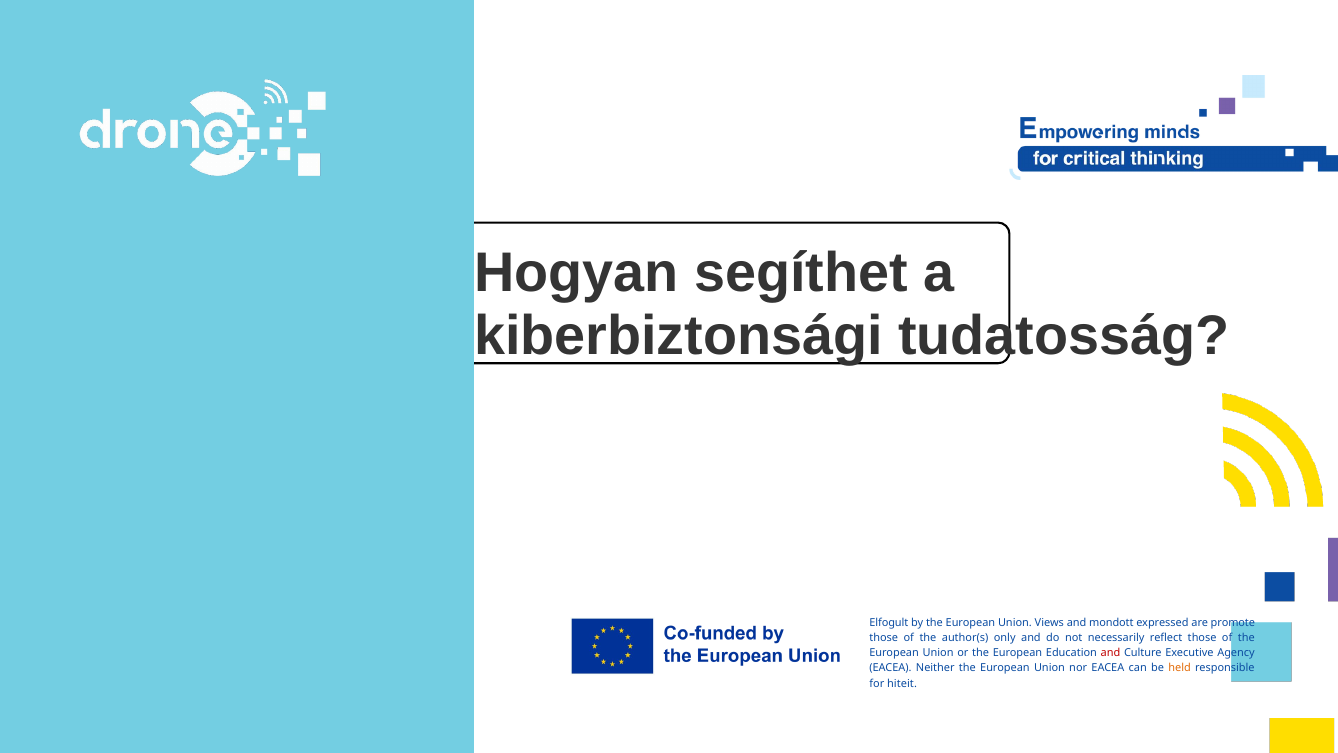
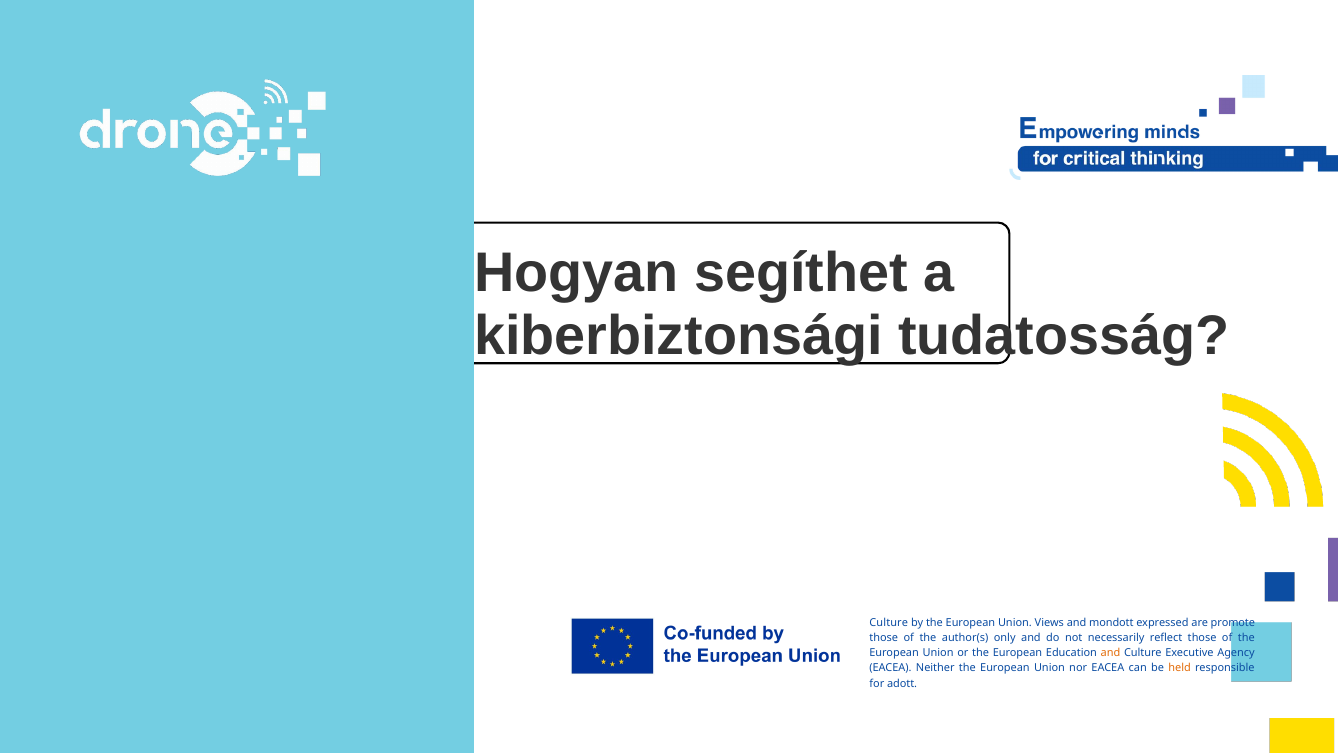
Elfogult: Elfogult -> Culture (889, 623)
and colour: red -> orange (1110, 653)
hiteit: hiteit -> adott (902, 683)
